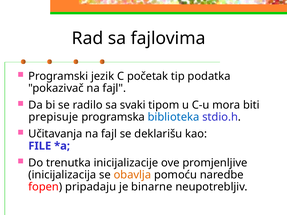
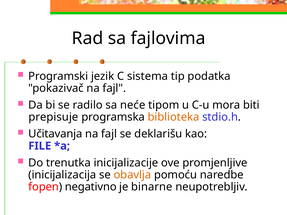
početak: početak -> sistema (148, 76)
svaki: svaki -> neće (133, 105)
biblioteka colour: blue -> orange (174, 117)
pripadaju: pripadaju -> negativno (91, 187)
